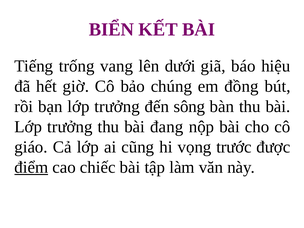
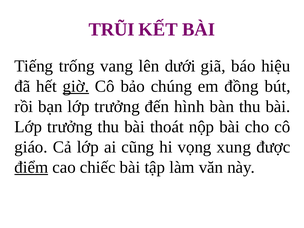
BIỂN: BIỂN -> TRŨI (112, 29)
giờ underline: none -> present (76, 86)
sông: sông -> hình (189, 107)
đang: đang -> thoát (167, 127)
trước: trước -> xung (234, 147)
